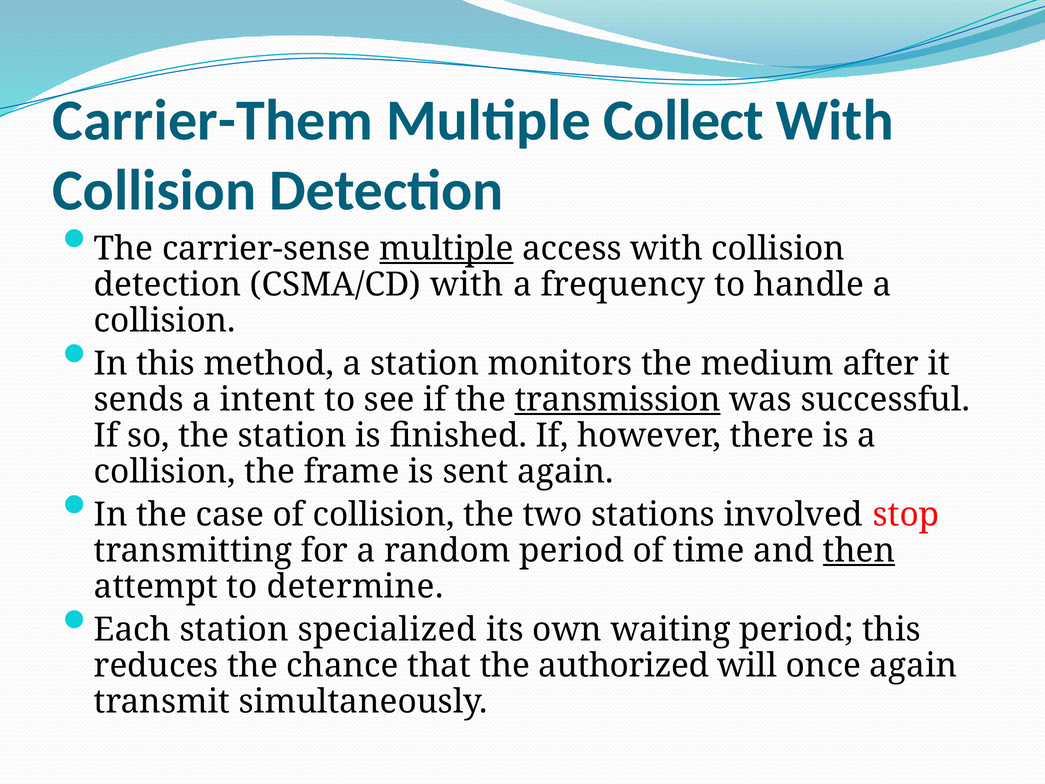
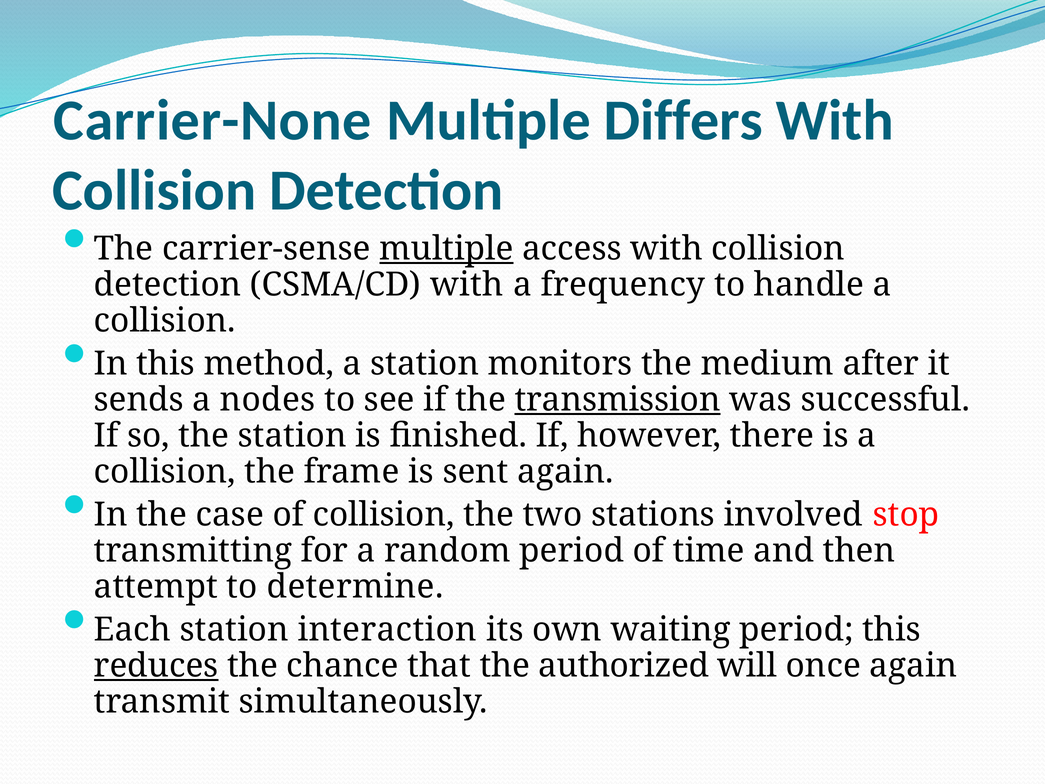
Carrier-Them: Carrier-Them -> Carrier-None (212, 121)
Collect: Collect -> Differs (683, 121)
intent: intent -> nodes (268, 400)
then underline: present -> none (859, 550)
specialized: specialized -> interaction (387, 629)
reduces underline: none -> present (156, 665)
